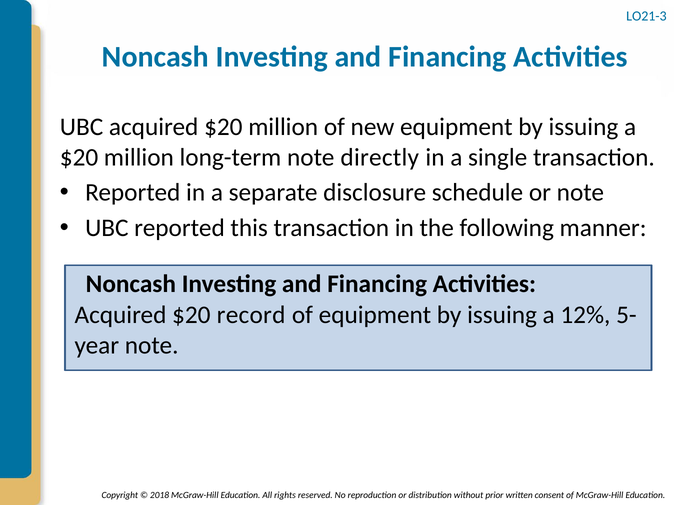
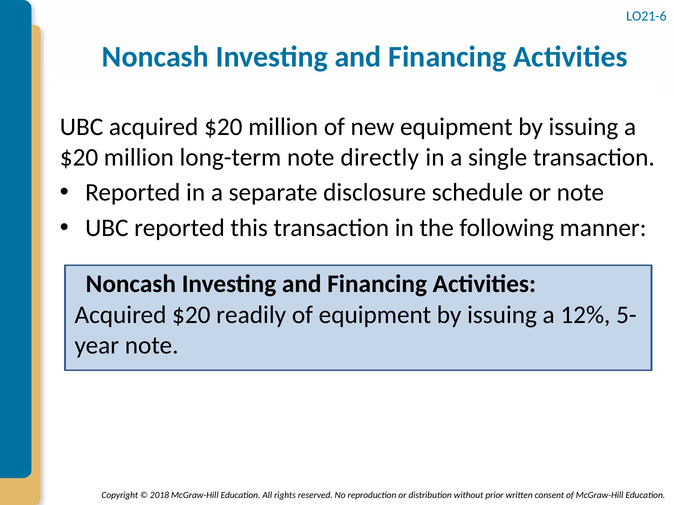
LO21-3: LO21-3 -> LO21-6 (646, 16)
record: record -> readily (251, 315)
